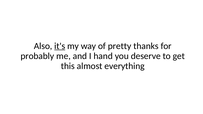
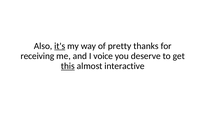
probably: probably -> receiving (37, 56)
hand: hand -> voice (103, 56)
this underline: none -> present (68, 66)
everything: everything -> interactive (125, 66)
